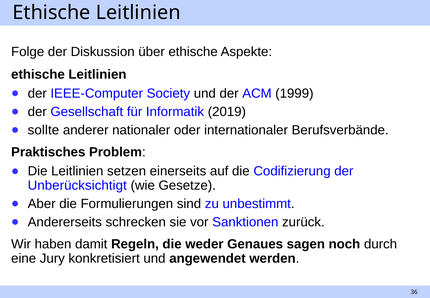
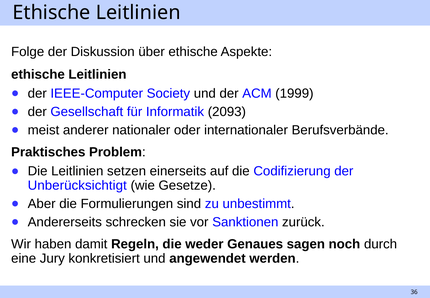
2019: 2019 -> 2093 (227, 112)
sollte: sollte -> meist (43, 130)
